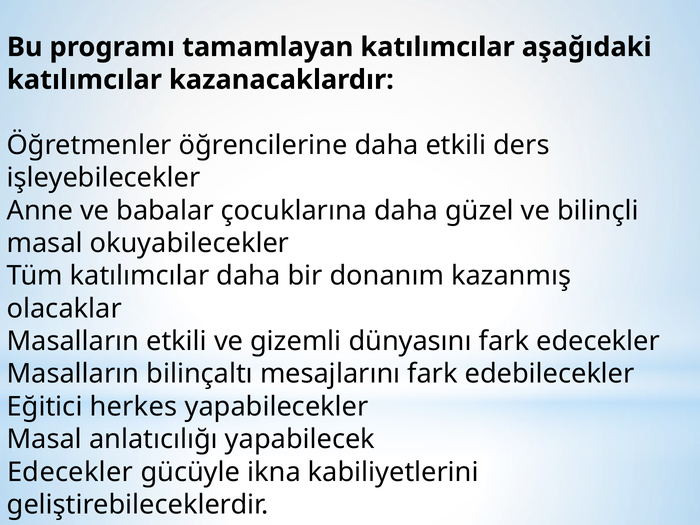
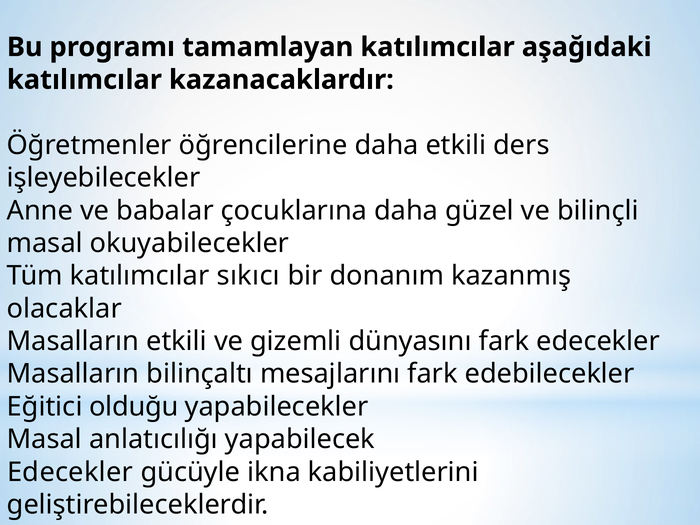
katılımcılar daha: daha -> sıkıcı (248, 276)
herkes: herkes -> olduğu (134, 407)
